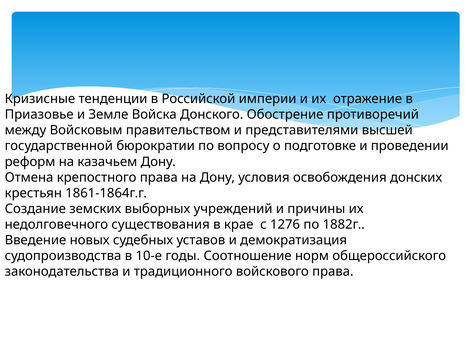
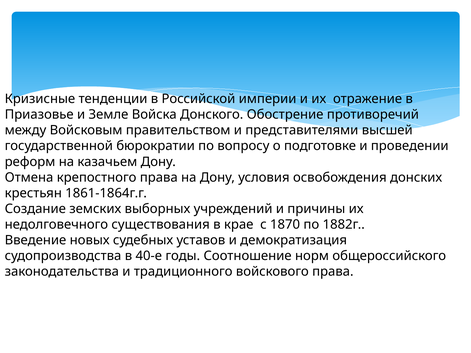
1276: 1276 -> 1870 (285, 225)
10-е: 10-е -> 40-е (149, 256)
